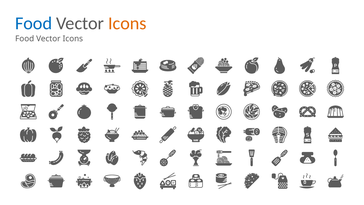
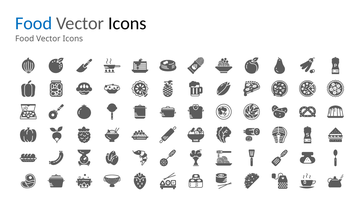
Icons colour: orange -> black (127, 23)
